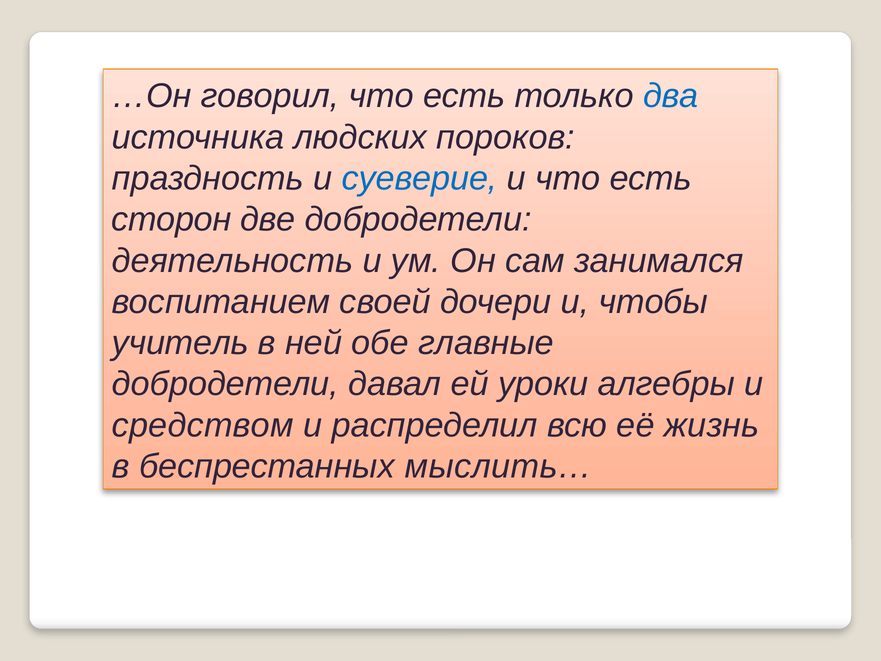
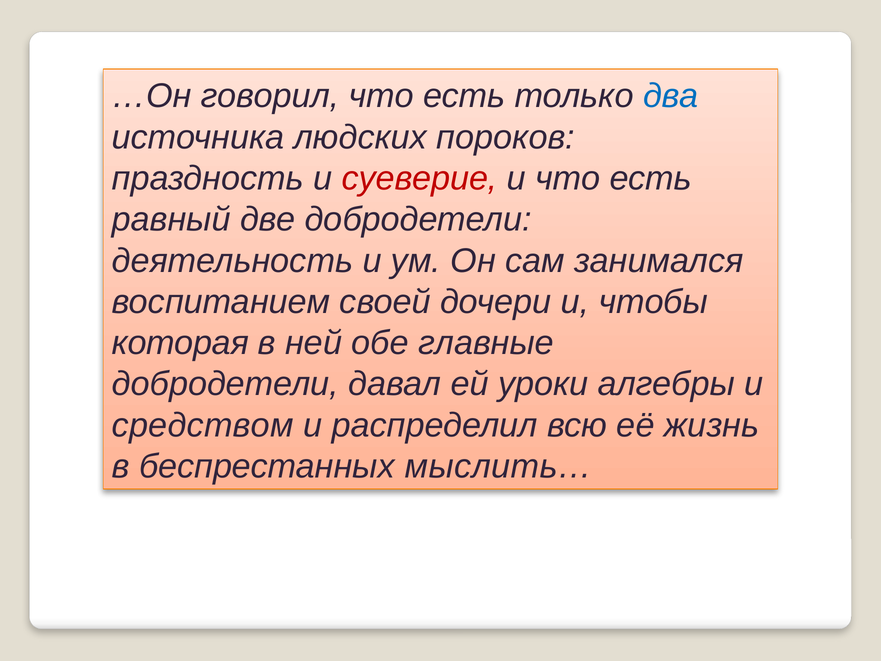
суеверие colour: blue -> red (420, 178)
сторон: сторон -> равный (171, 219)
учитель: учитель -> которая (180, 343)
